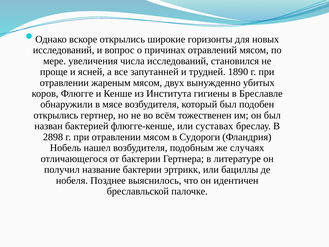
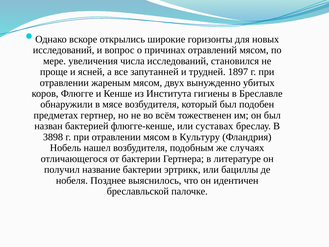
1890: 1890 -> 1897 (238, 72)
открылись: открылись -> предметах (56, 115)
2898: 2898 -> 3898 (53, 137)
Судороги: Судороги -> Культуру (200, 137)
